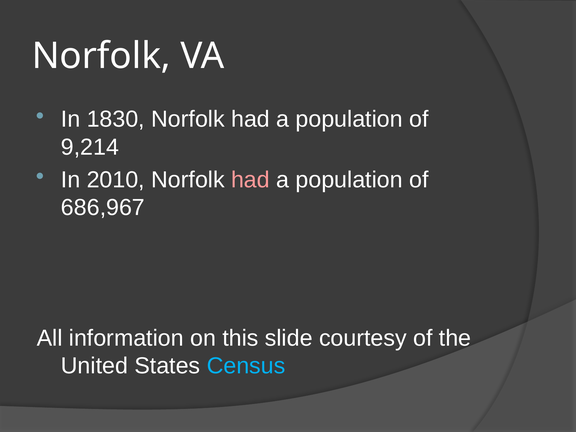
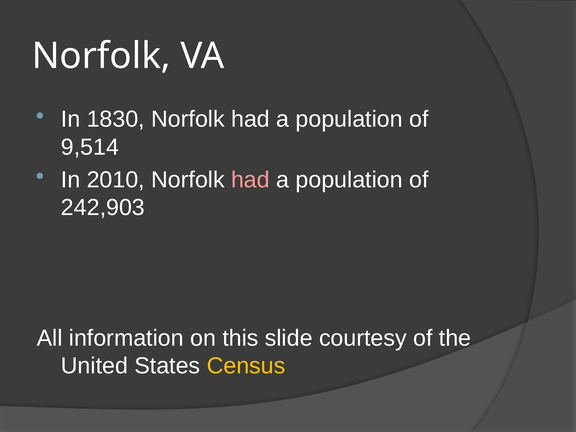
9,214: 9,214 -> 9,514 (90, 147)
686,967: 686,967 -> 242,903 (103, 208)
Census colour: light blue -> yellow (246, 366)
